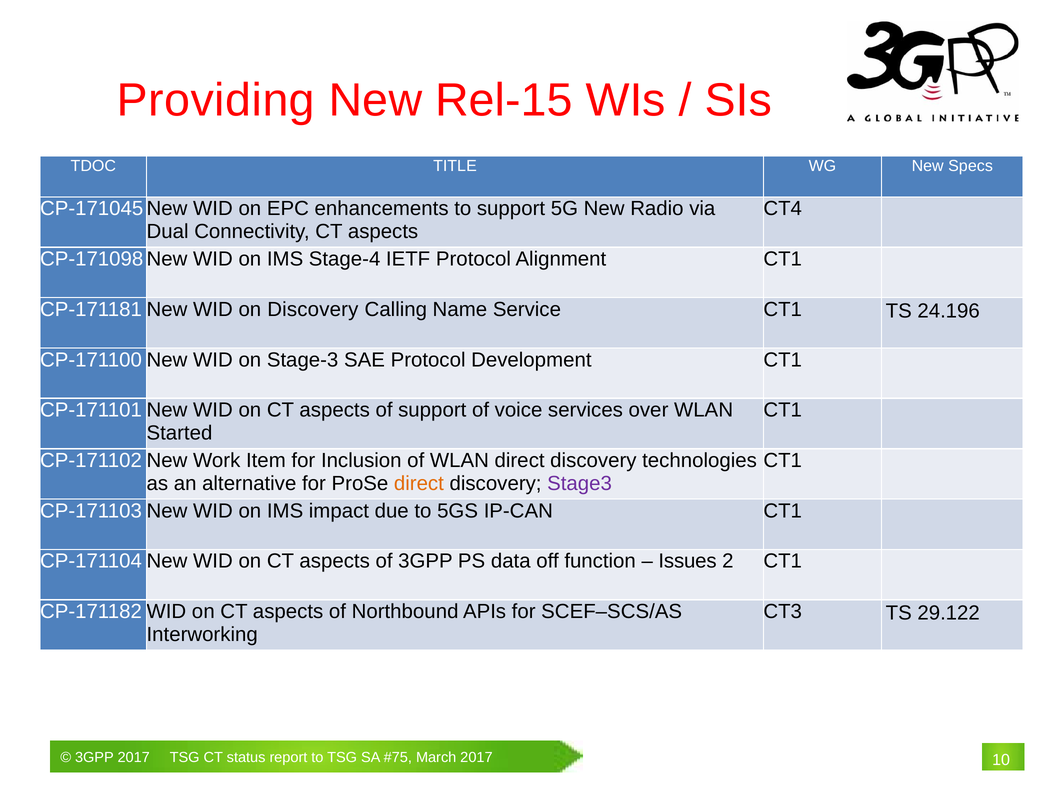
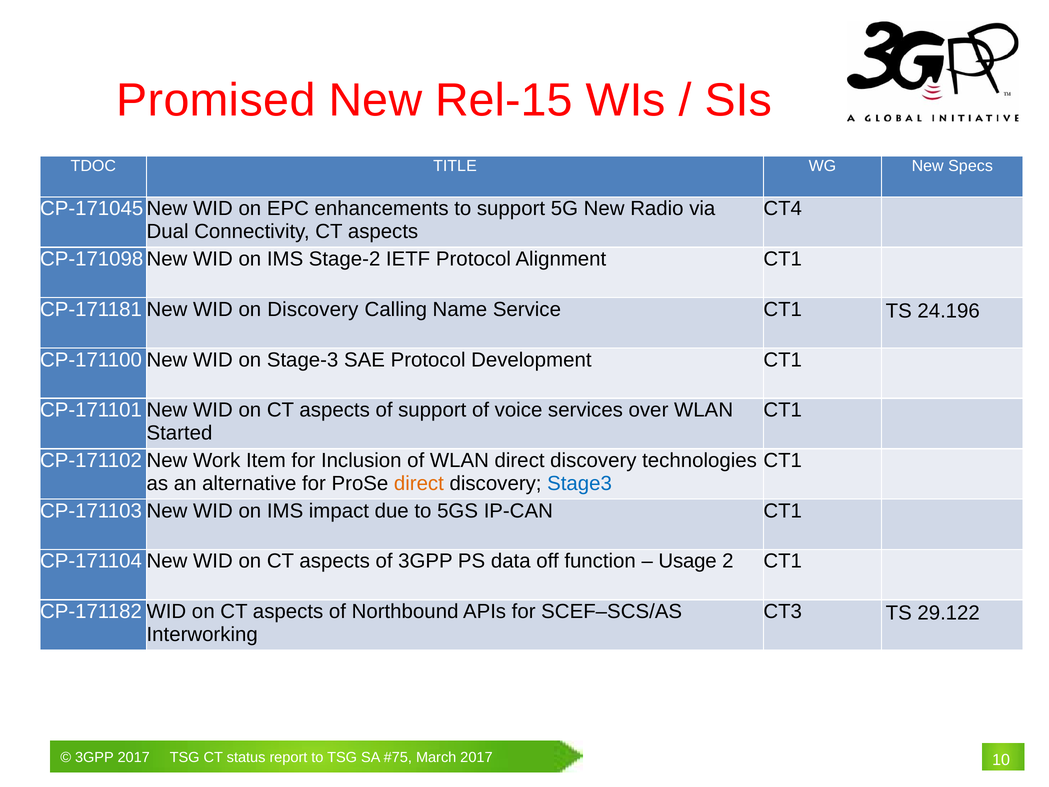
Providing: Providing -> Promised (216, 100)
Stage-4: Stage-4 -> Stage-2 (345, 259)
Stage3 colour: purple -> blue (580, 483)
Issues: Issues -> Usage (688, 561)
